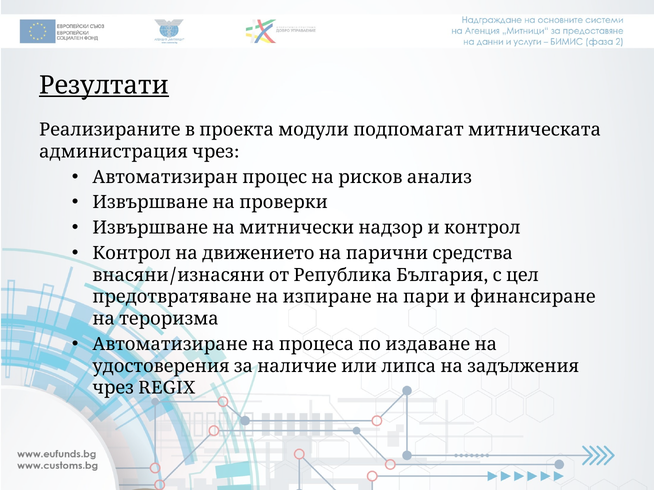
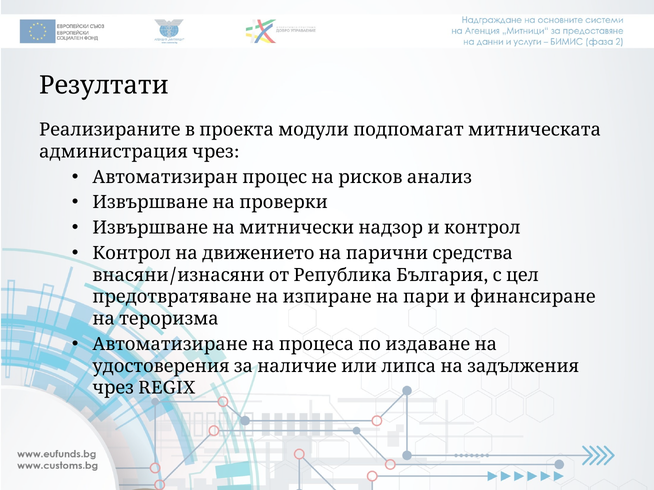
Резултати underline: present -> none (104, 85)
